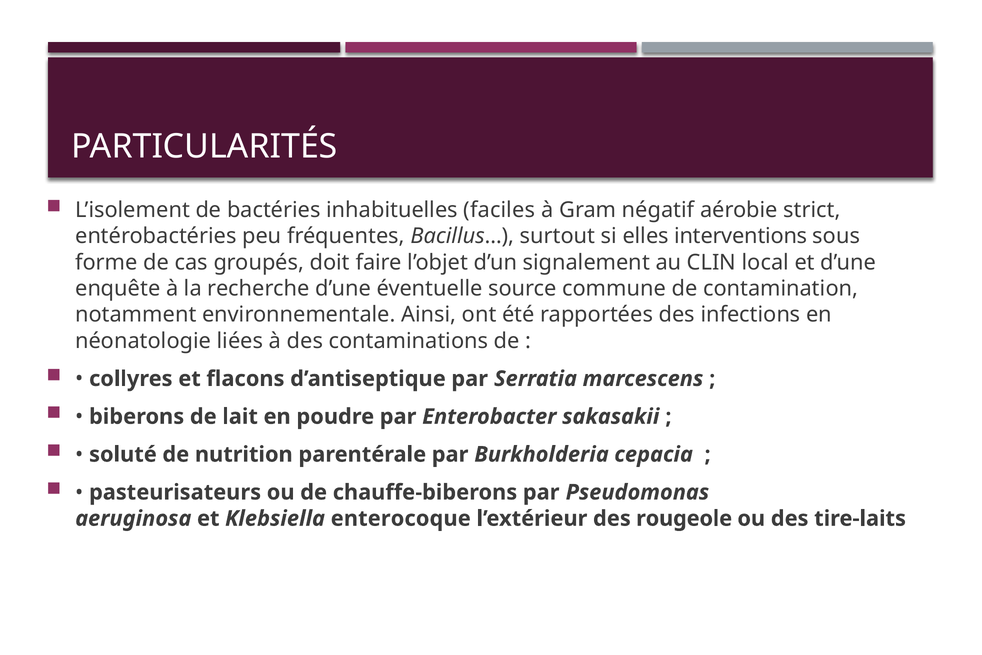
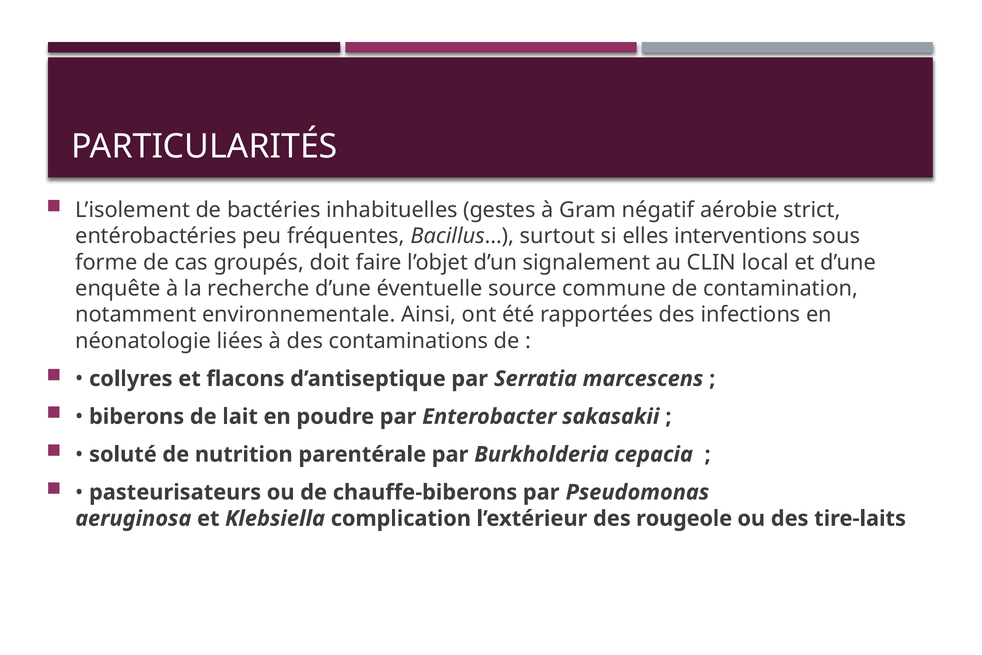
faciles: faciles -> gestes (499, 210)
enterocoque: enterocoque -> complication (401, 518)
